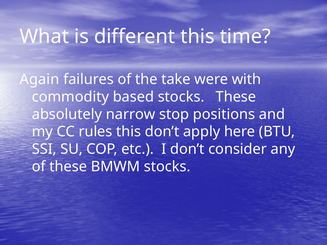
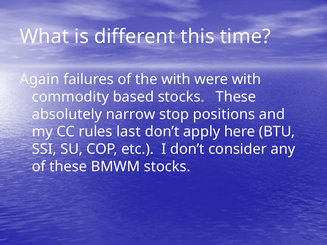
the take: take -> with (176, 80)
rules this: this -> last (129, 132)
